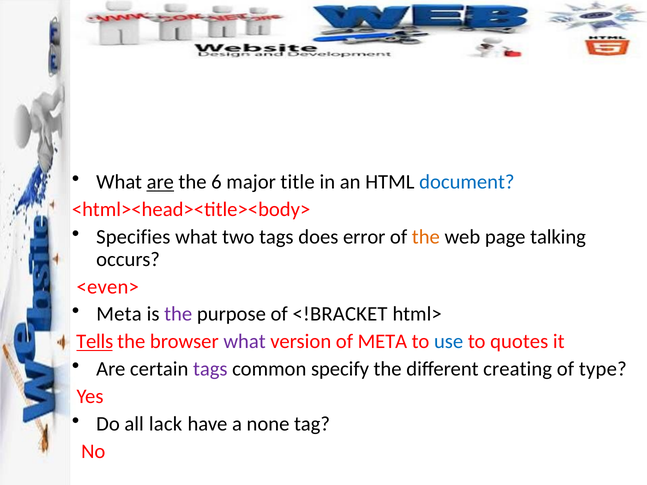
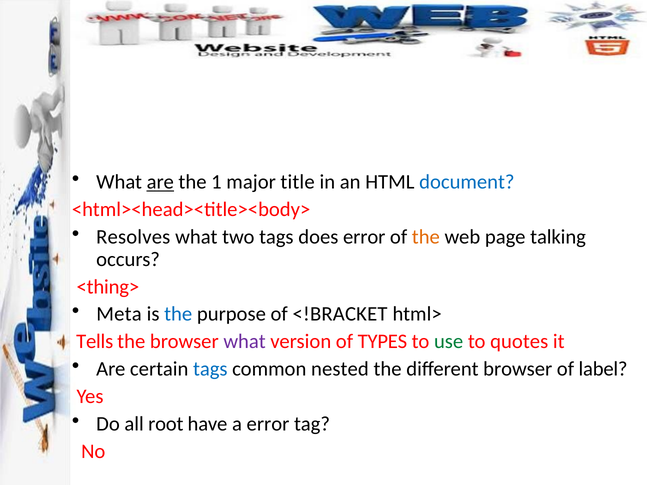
6: 6 -> 1 (216, 182)
Specifies: Specifies -> Resolves (133, 237)
<even>: <even> -> <thing> (108, 287)
the colour: purple -> blue (178, 314)
Tells underline: present -> none (95, 342)
of META: META -> TYPES (382, 342)
use colour: blue -> green (449, 342)
tags colour: purple -> blue (210, 369)
specify: specify -> nested (340, 369)
different creating: creating -> browser (518, 369)
type: type -> label (603, 369)
lack: lack -> root (166, 424)
a none: none -> error (268, 424)
